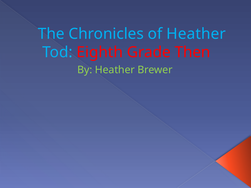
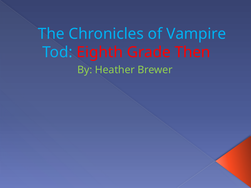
of Heather: Heather -> Vampire (196, 34)
